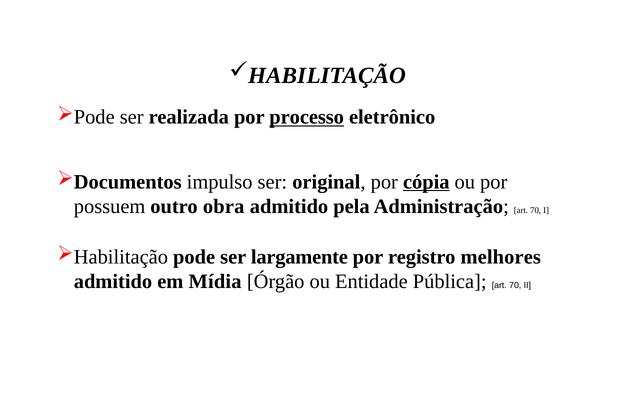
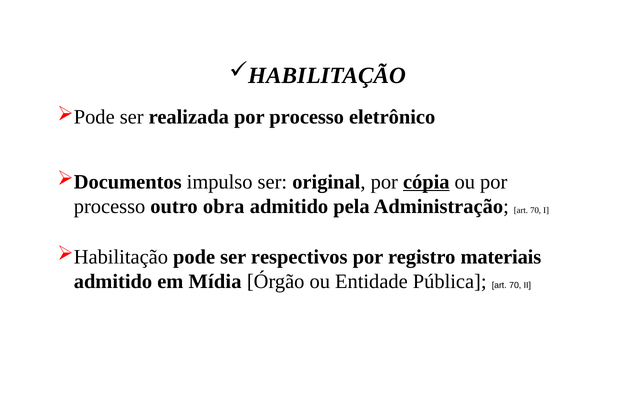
processo underline: present -> none (307, 117)
possuem: possuem -> processo (110, 206)
largamente: largamente -> respectivos (299, 257)
melhores: melhores -> materiais (501, 257)
